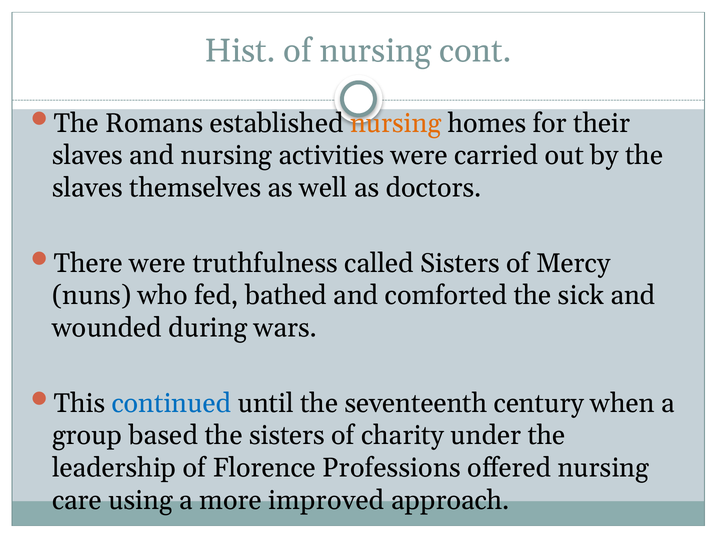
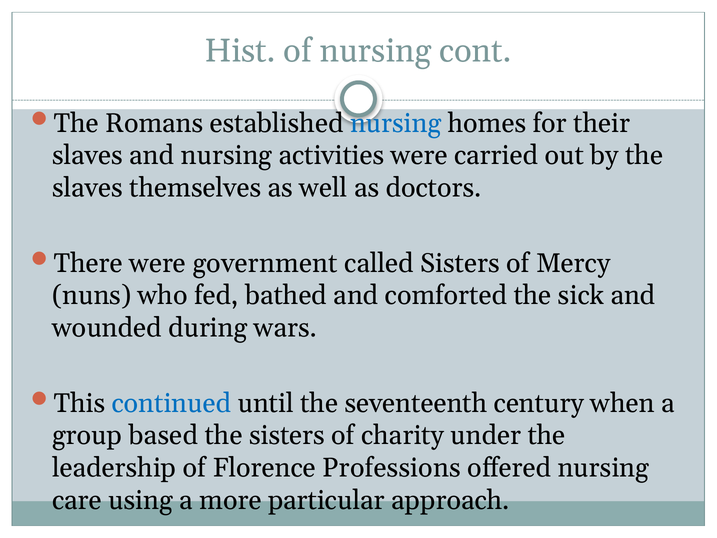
nursing colour: orange -> blue (396, 123)
truthfulness: truthfulness -> government (265, 263)
improved: improved -> particular (326, 500)
